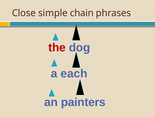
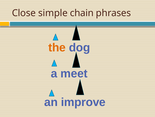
the colour: red -> orange (57, 47)
each: each -> meet (74, 73)
painters: painters -> improve (83, 102)
